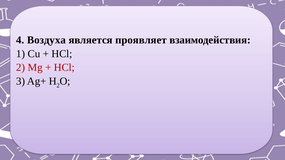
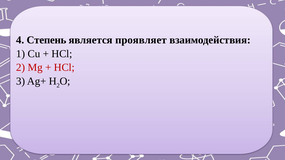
Воздуха: Воздуха -> Степень (47, 40)
